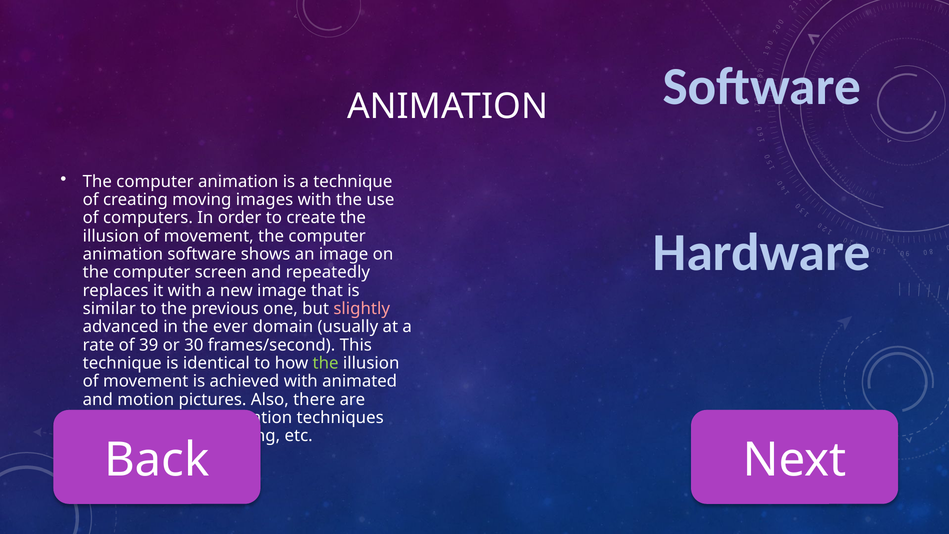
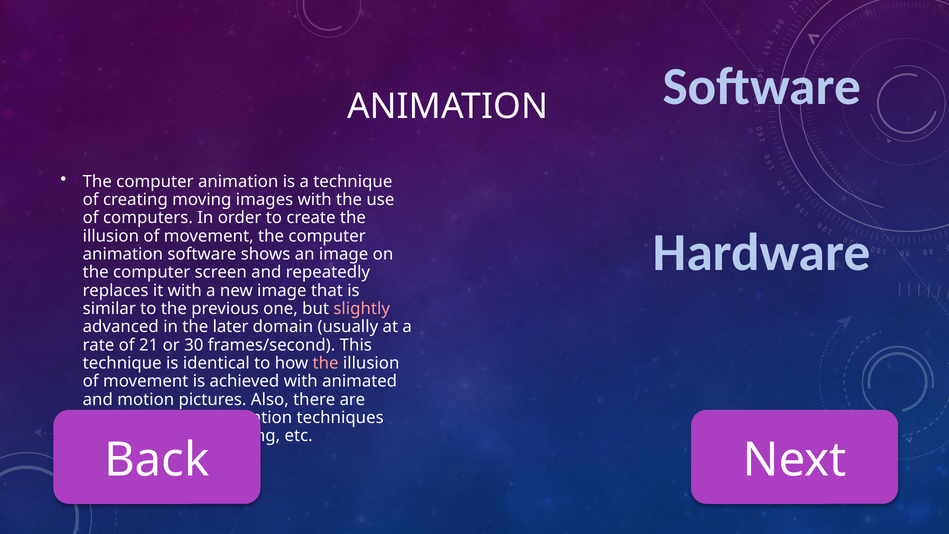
ever: ever -> later (231, 327)
39: 39 -> 21 (149, 345)
the colour: light green -> pink (326, 363)
